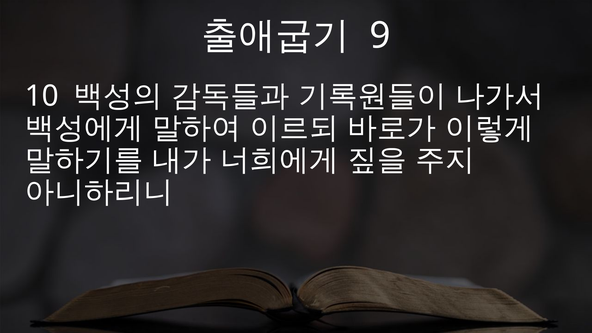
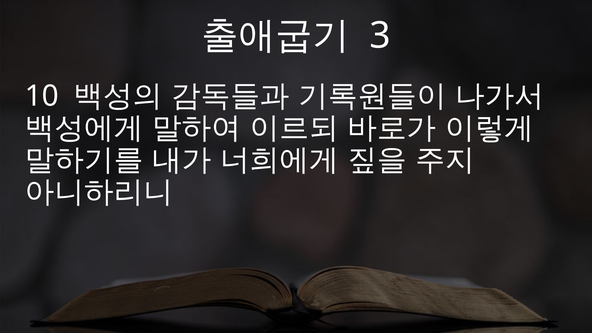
9: 9 -> 3 (380, 36)
